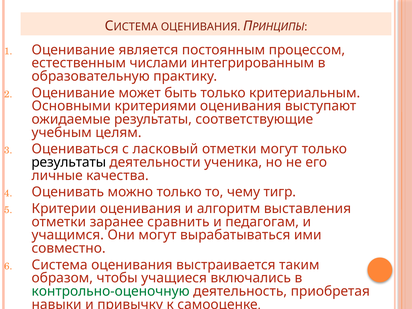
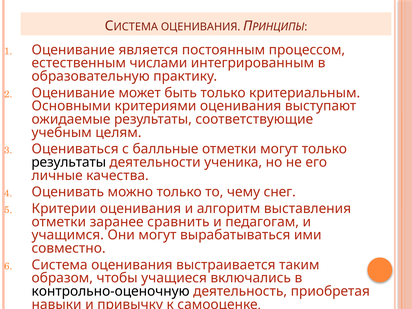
ласковый: ласковый -> балльные (165, 149)
тигр: тигр -> снег (280, 192)
контрольно-оценочную colour: green -> black (111, 291)
